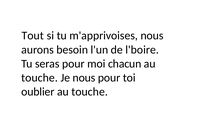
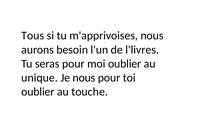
Tout: Tout -> Tous (33, 36)
l'boire: l'boire -> l'livres (142, 50)
moi chacun: chacun -> oublier (125, 64)
touche: touche -> unique (40, 78)
